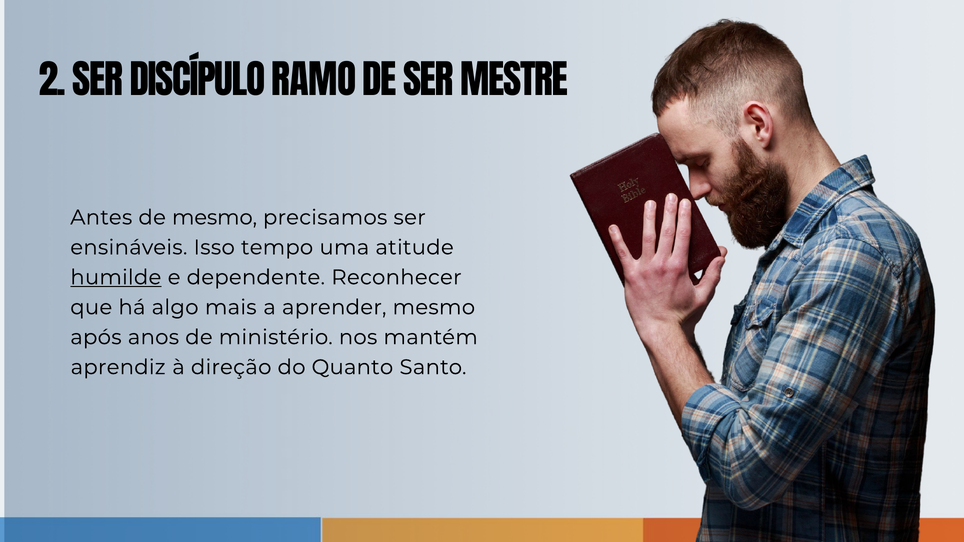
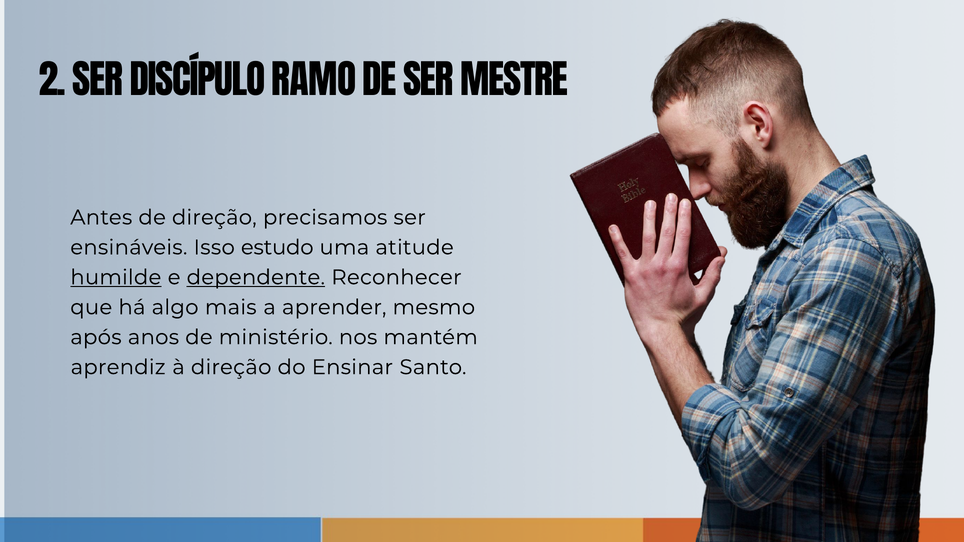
de mesmo: mesmo -> direção (214, 218)
tempo: tempo -> estudo (277, 248)
dependente underline: none -> present (256, 277)
Quanto: Quanto -> Ensinar (352, 367)
